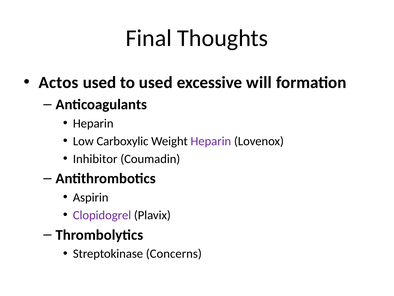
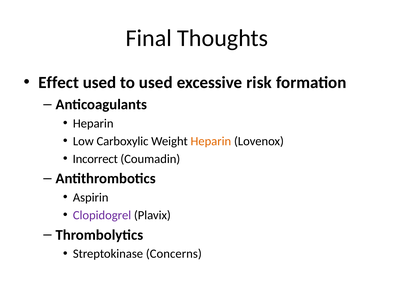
Actos: Actos -> Effect (59, 82)
will: will -> risk (259, 82)
Heparin colour: purple -> orange (211, 141)
Inhibitor: Inhibitor -> Incorrect (95, 159)
